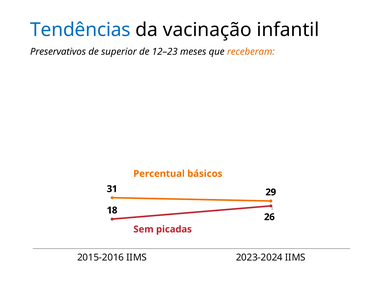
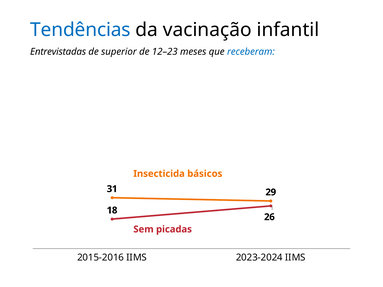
Preservativos: Preservativos -> Entrevistadas (58, 52)
receberam colour: orange -> blue (251, 52)
Percentual: Percentual -> Insecticida (159, 174)
